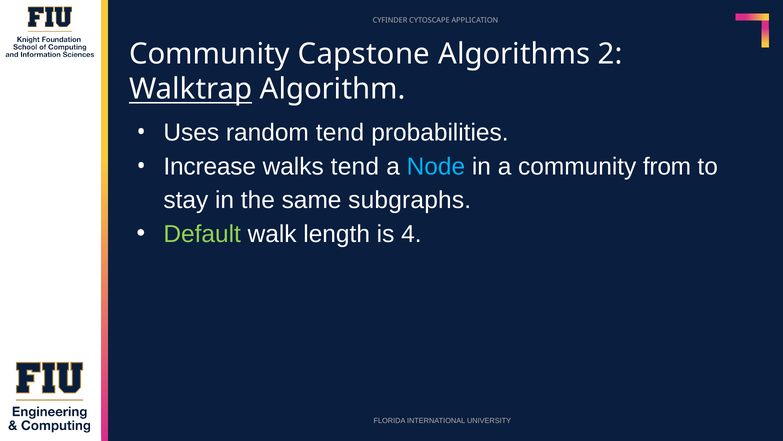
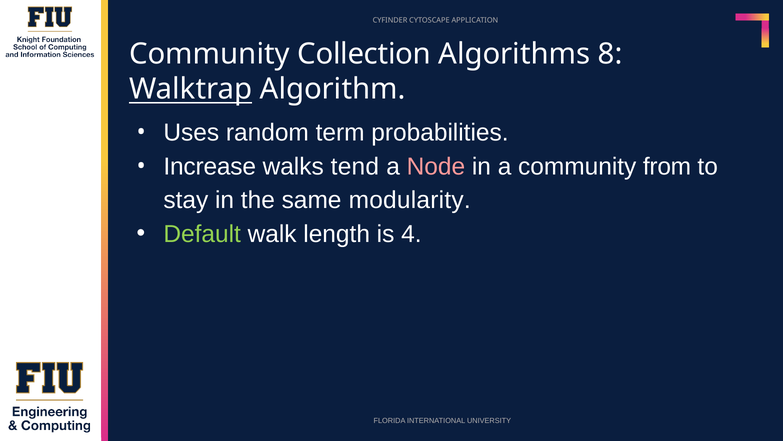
Capstone: Capstone -> Collection (364, 54)
2: 2 -> 8 (610, 54)
random tend: tend -> term (340, 132)
Node colour: light blue -> pink (436, 166)
subgraphs: subgraphs -> modularity (410, 200)
